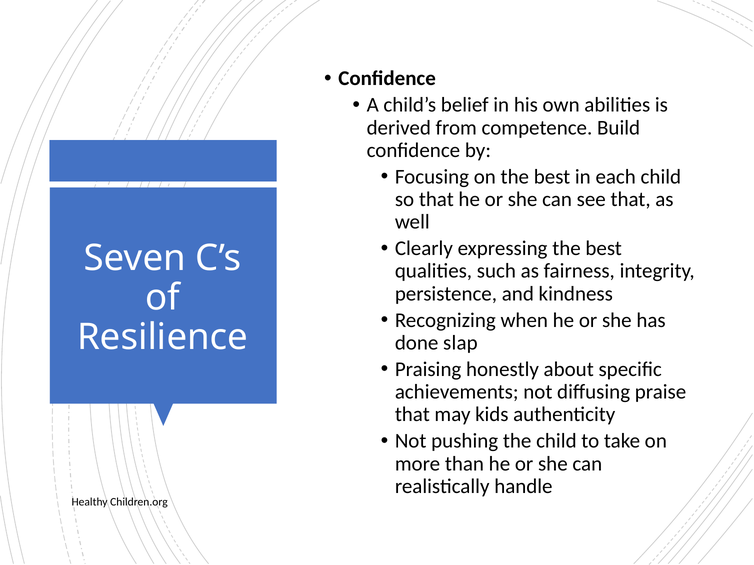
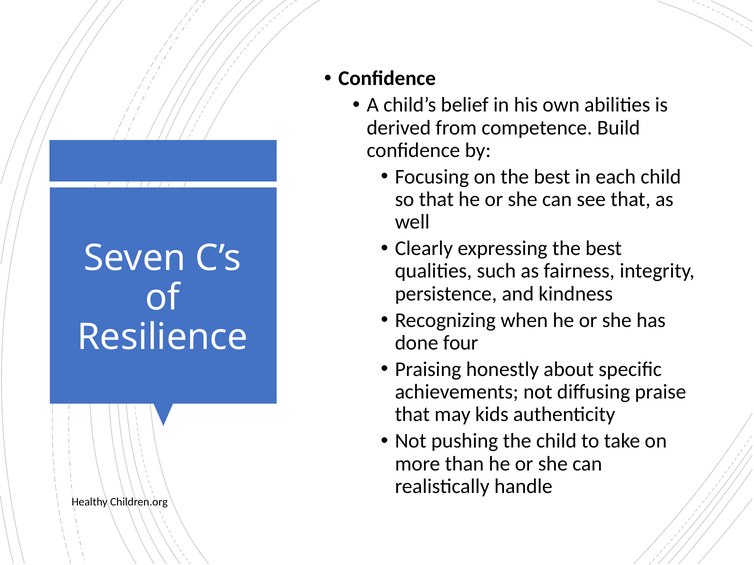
slap: slap -> four (461, 343)
